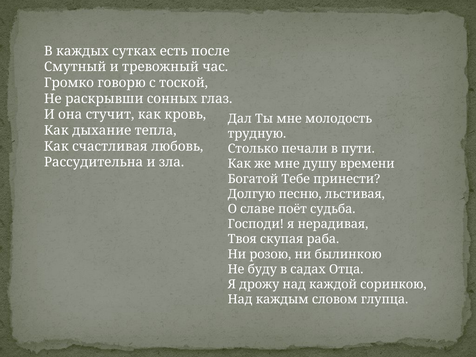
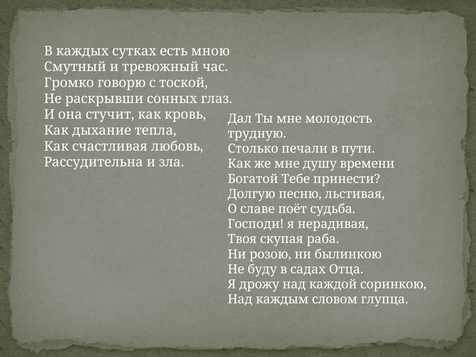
после: после -> мною (210, 51)
